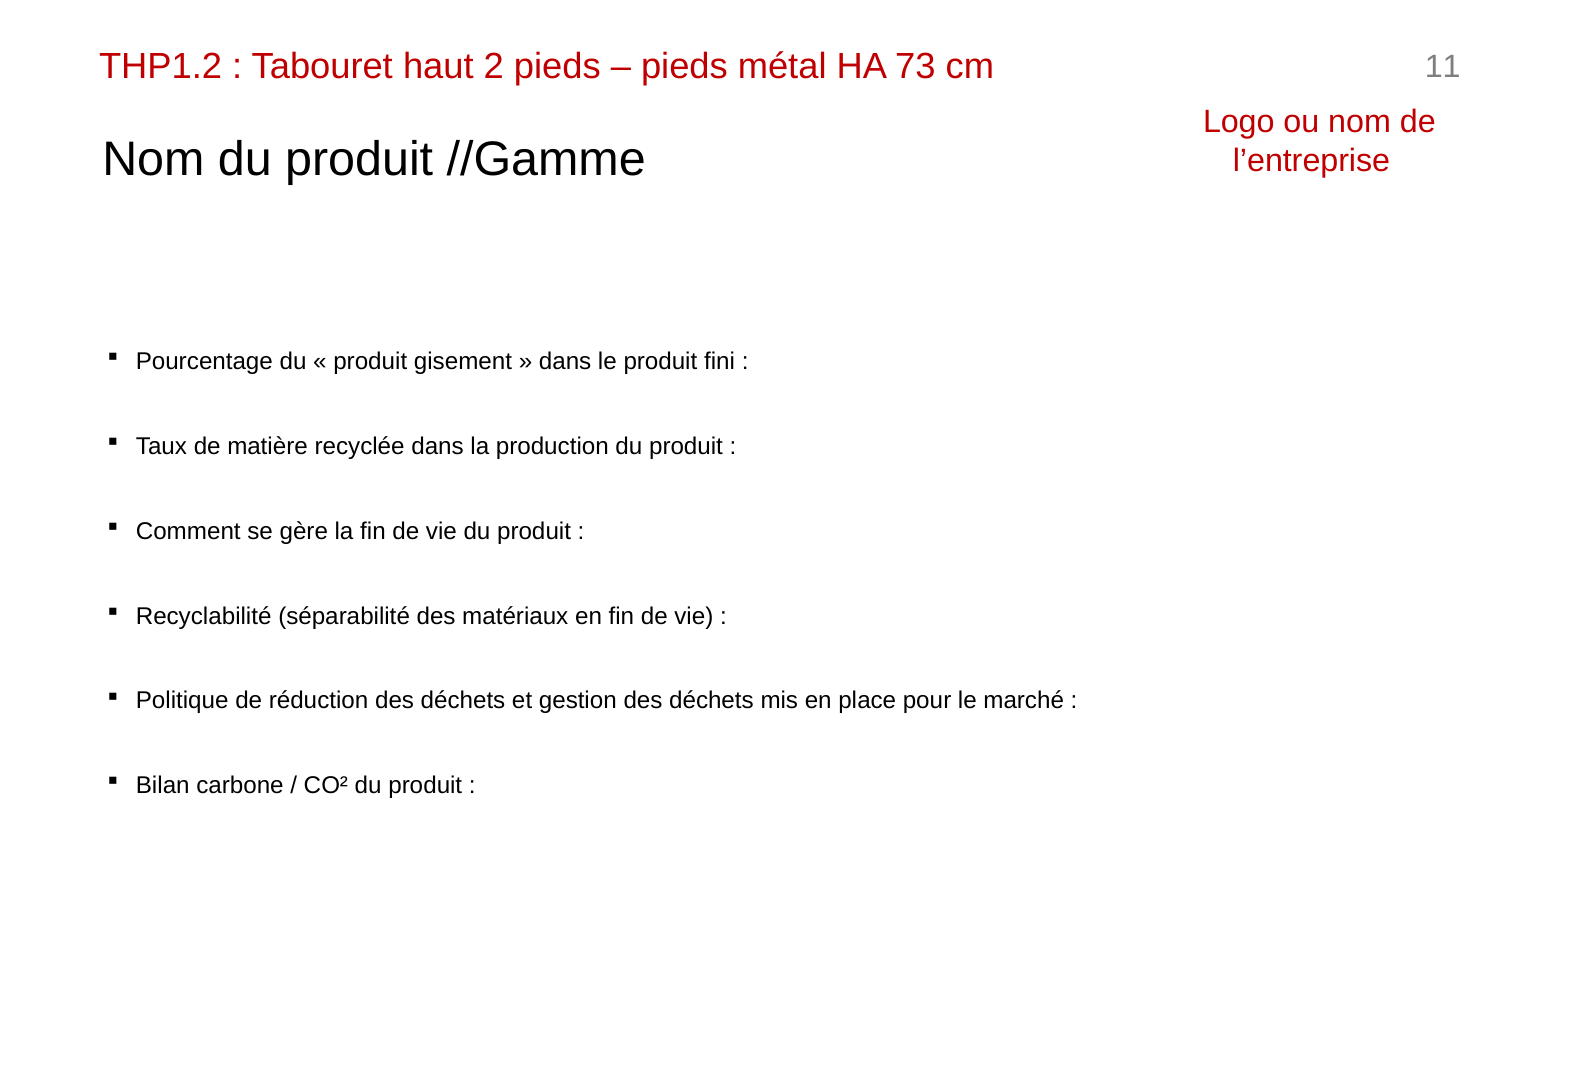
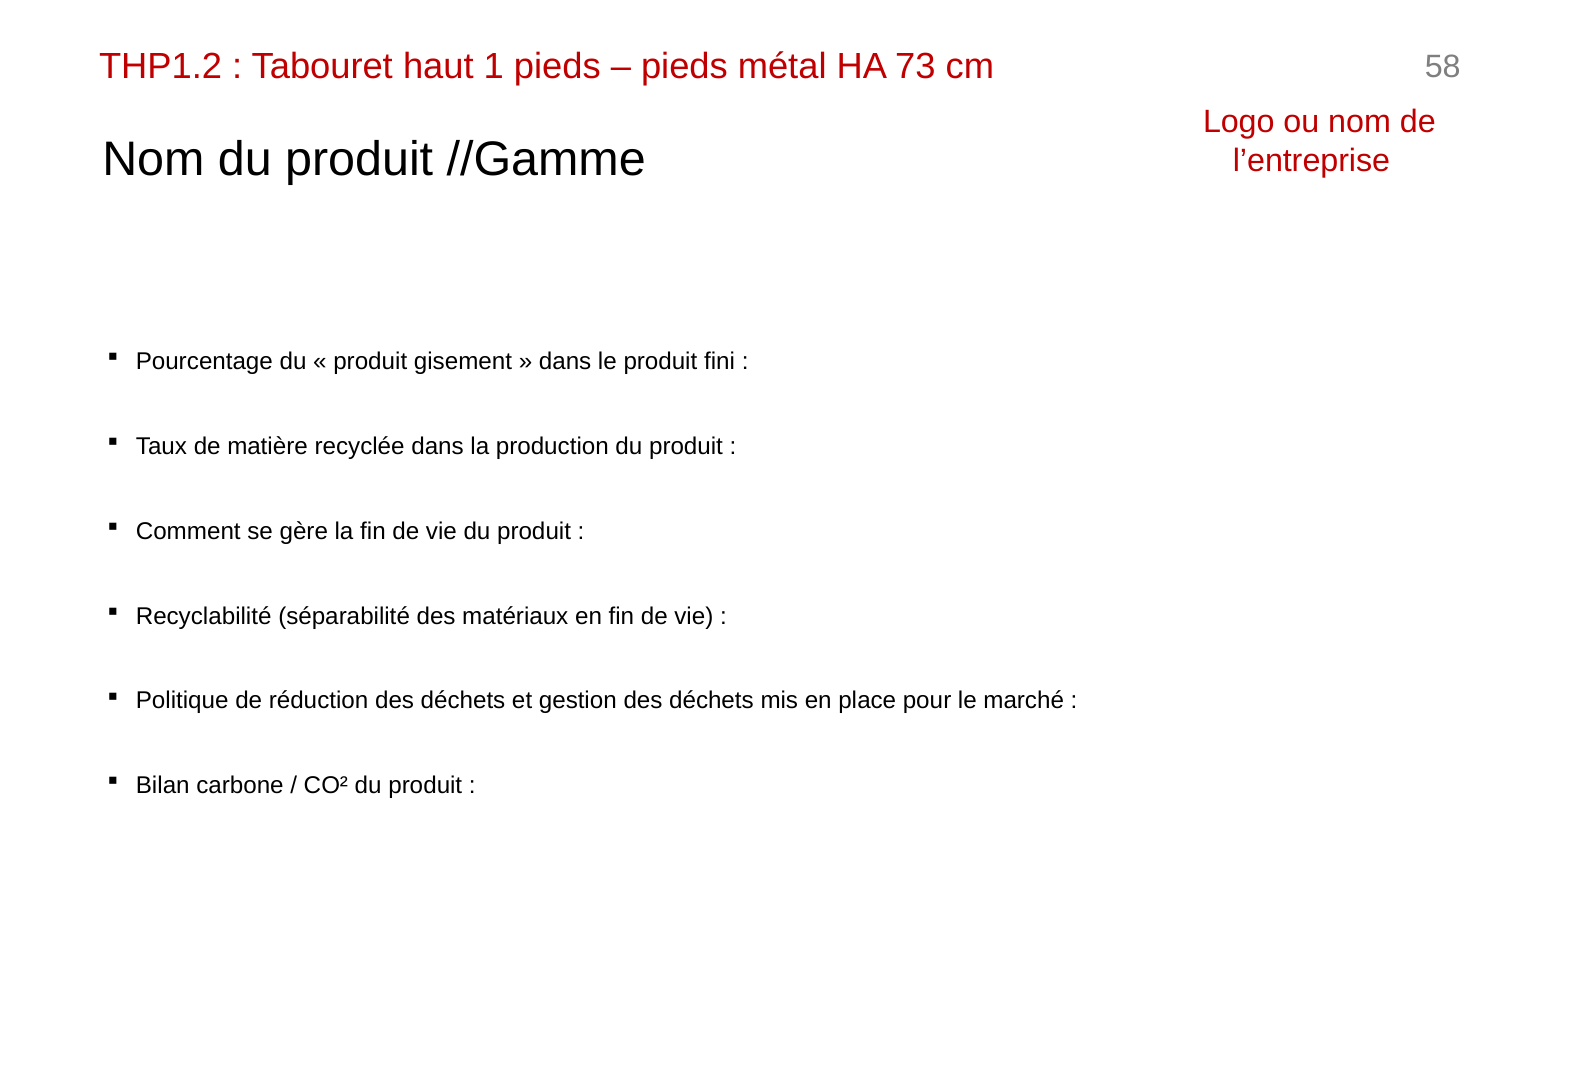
2: 2 -> 1 (494, 67)
11: 11 -> 58 (1443, 66)
